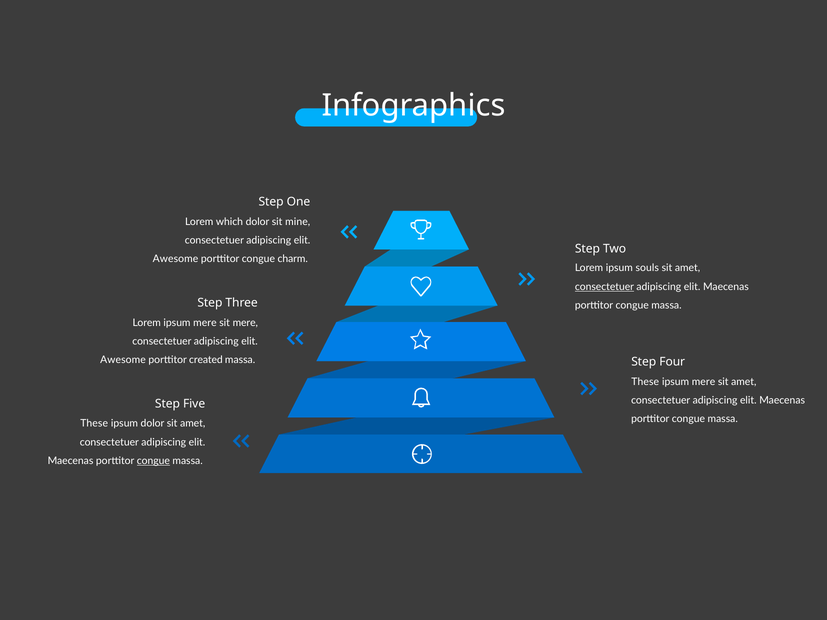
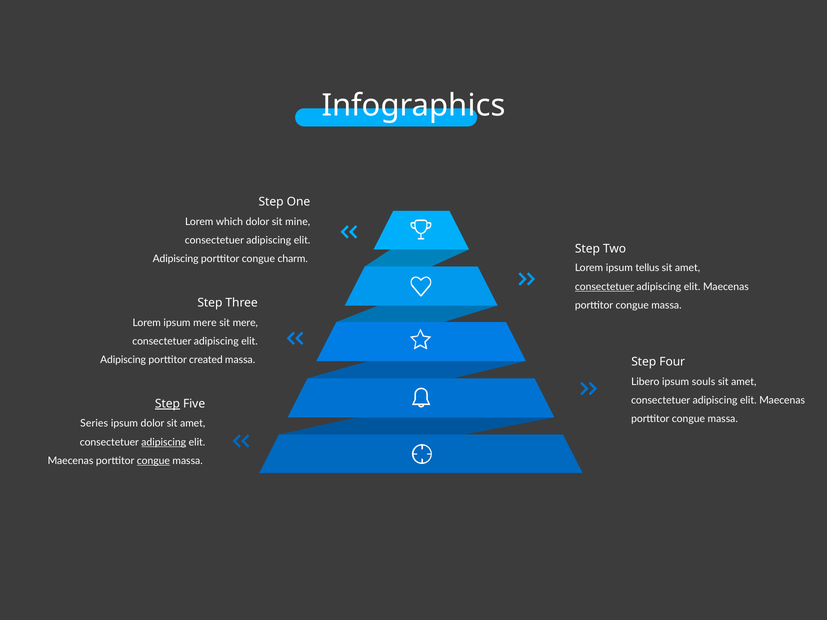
Awesome: Awesome -> Adipiscing (176, 259)
souls: souls -> tellus (647, 268)
Awesome: Awesome -> Adipiscing (123, 360)
These: These -> Libero (645, 382)
mere: mere -> souls (704, 382)
Step underline: none -> present (167, 404)
These: These -> Series (94, 424)
adipiscing underline: none -> present (164, 442)
